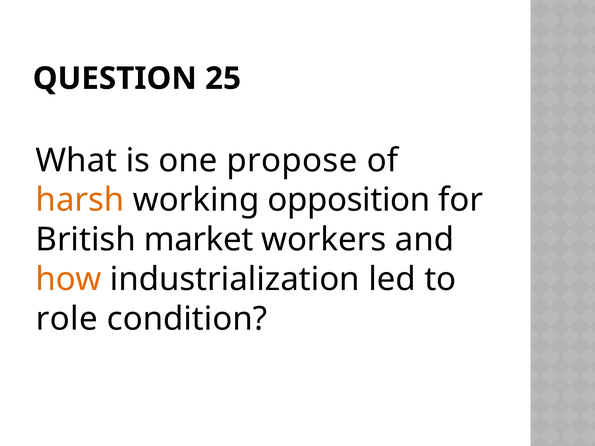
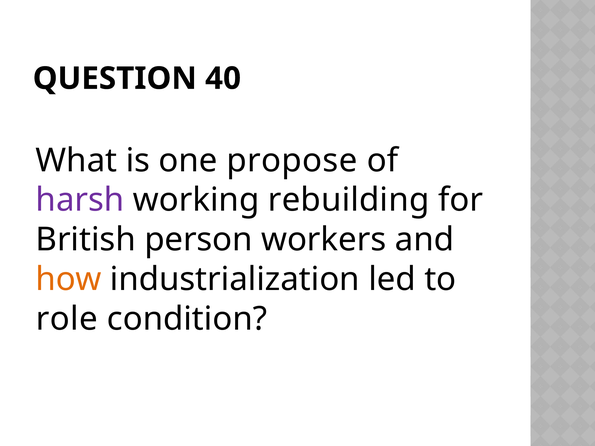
25: 25 -> 40 (223, 79)
harsh colour: orange -> purple (80, 200)
opposition: opposition -> rebuilding (349, 200)
market: market -> person (199, 240)
